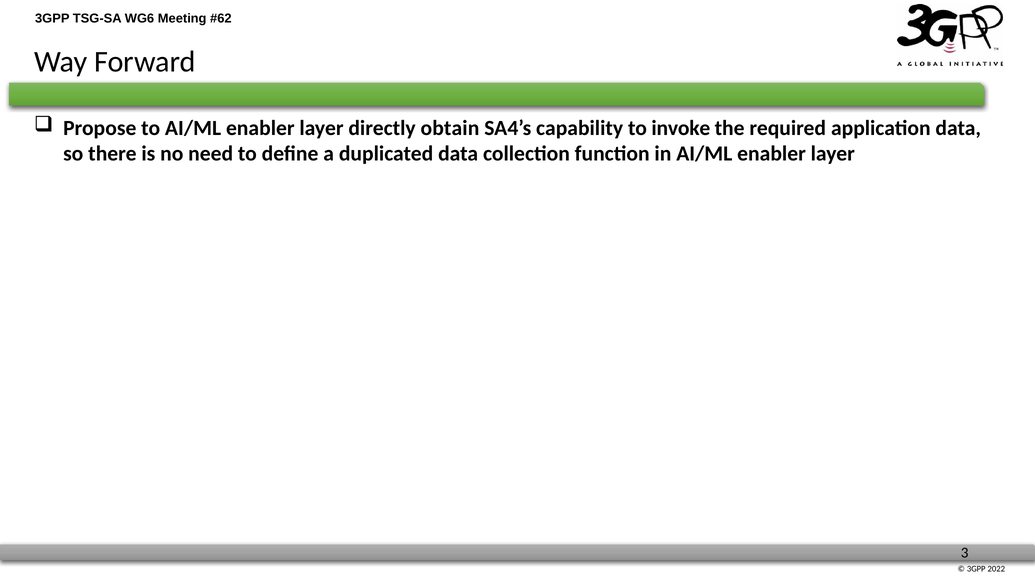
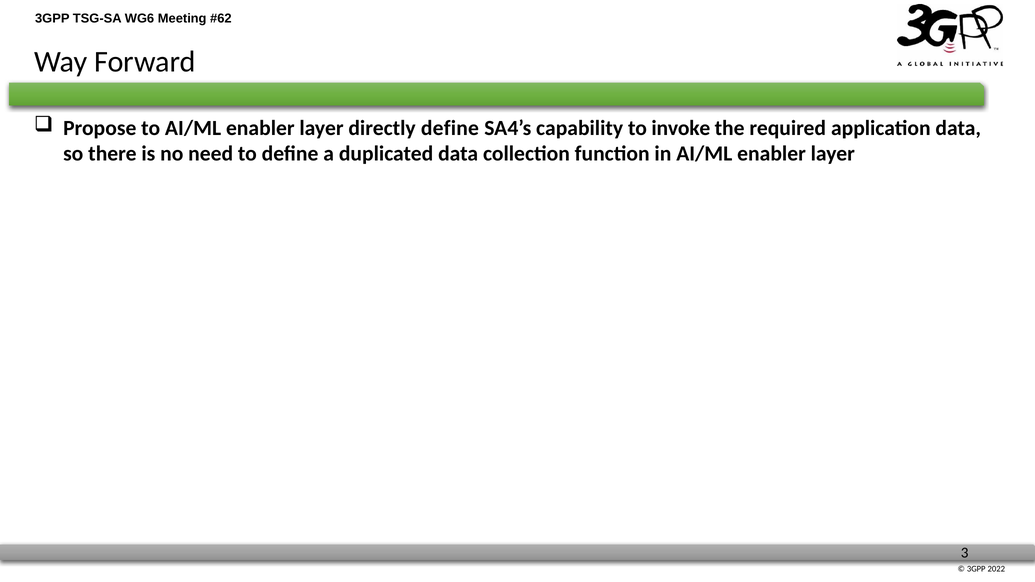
directly obtain: obtain -> define (450, 128)
